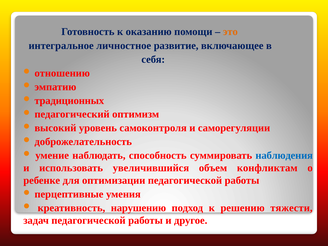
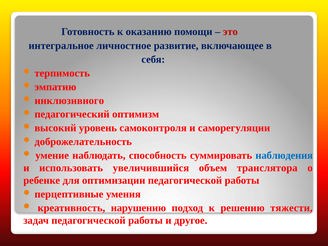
это colour: orange -> red (230, 32)
отношению: отношению -> терпимость (62, 73)
традиционных: традиционных -> инклюзивного (69, 101)
конфликтам: конфликтам -> транслятора (267, 168)
